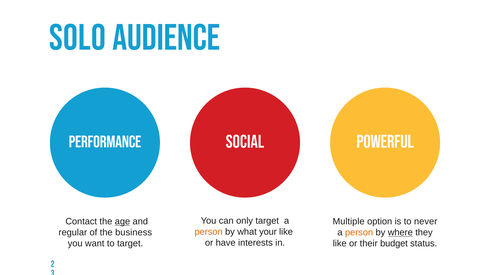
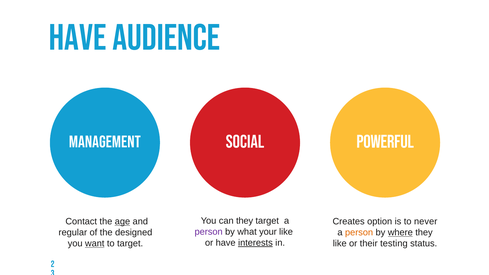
Solo: Solo -> Have (78, 38)
performance: performance -> management (105, 142)
can only: only -> they (245, 221)
Multiple: Multiple -> Creates (349, 222)
person colour: orange -> purple (209, 232)
business: business -> designed (134, 233)
interests underline: none -> present (255, 243)
want underline: none -> present (95, 244)
budget: budget -> testing (394, 244)
